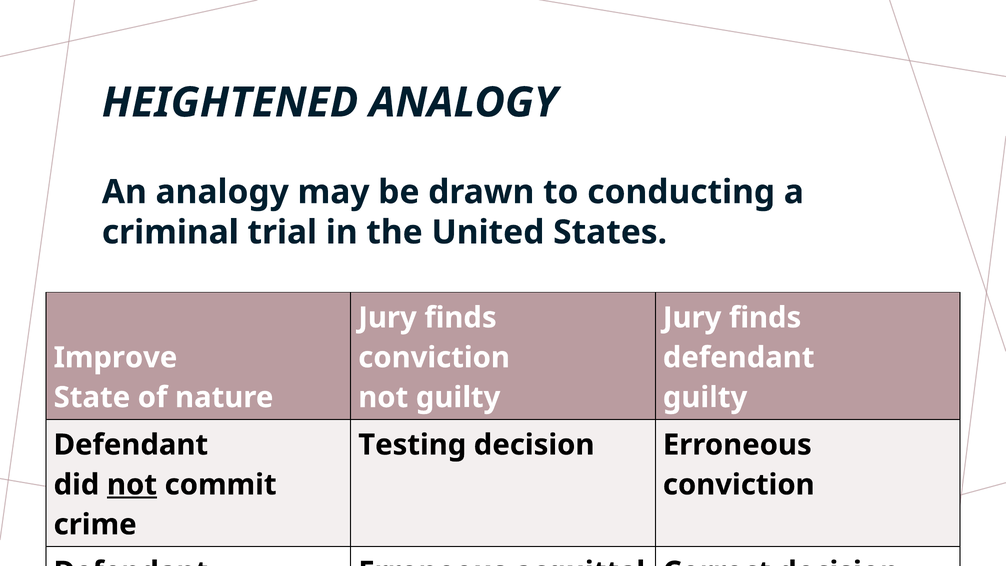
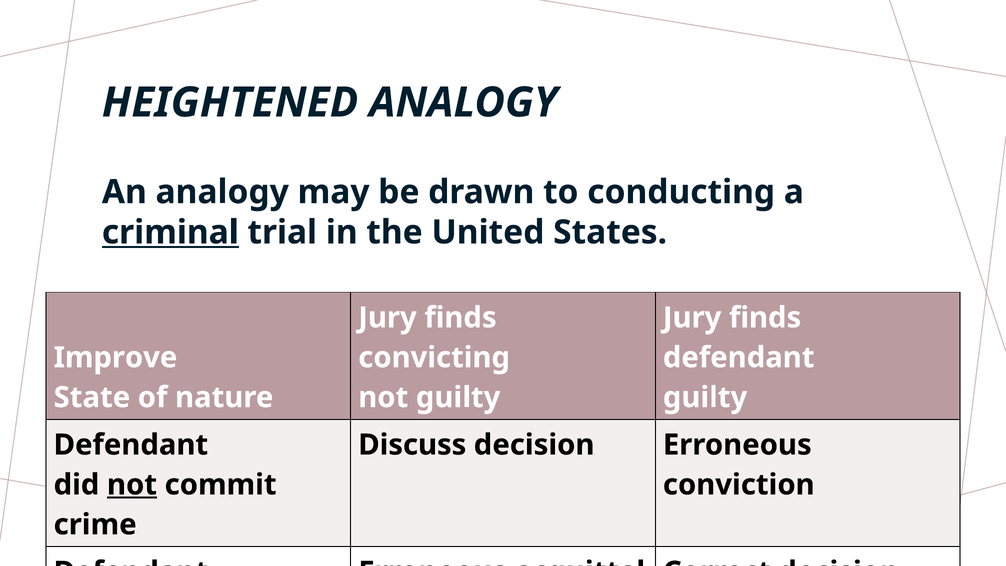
criminal underline: none -> present (170, 232)
conviction: conviction -> convicting (434, 357)
Testing: Testing -> Discuss (412, 445)
